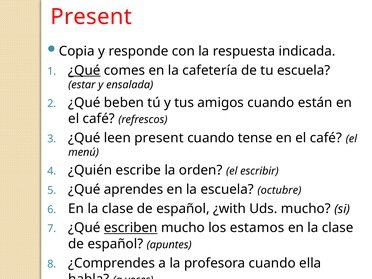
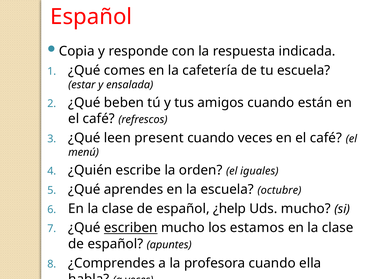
Present: Present -> Español (91, 17)
¿Qué underline: present -> none (84, 70)
cuando tense: tense -> veces (255, 138)
escribir: escribir -> iguales (259, 171)
¿with: ¿with -> ¿help (230, 209)
